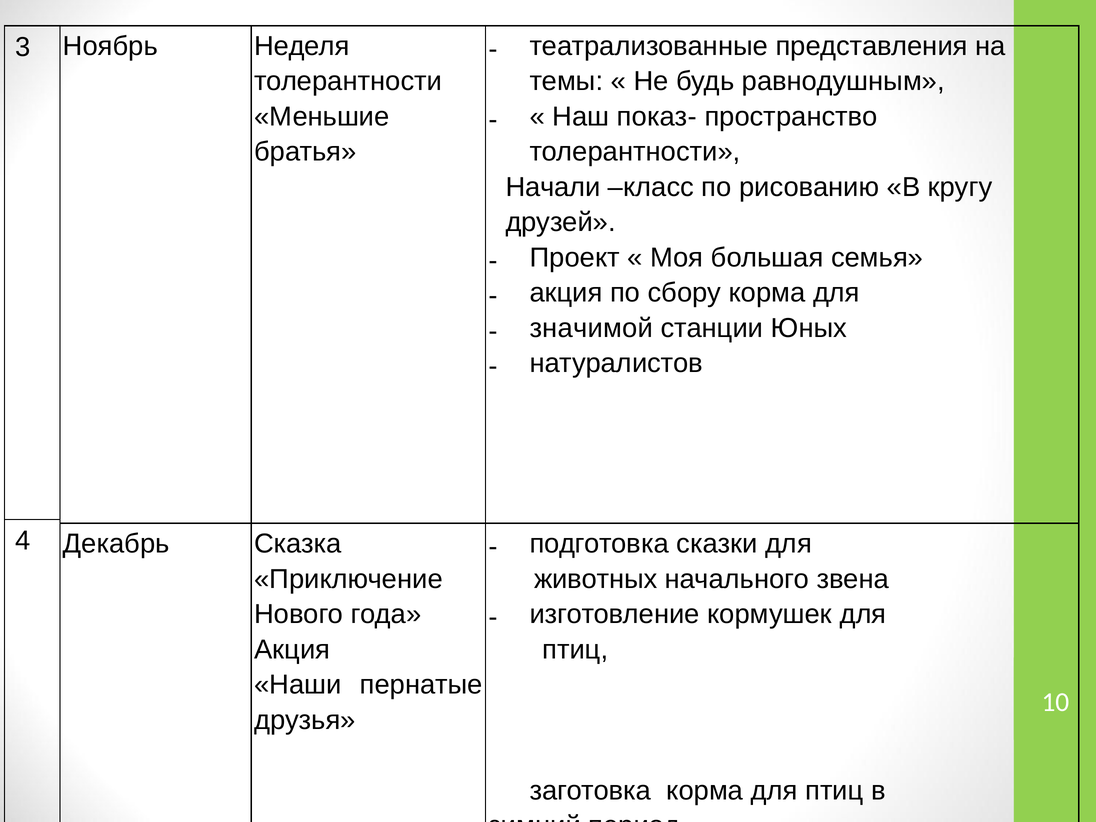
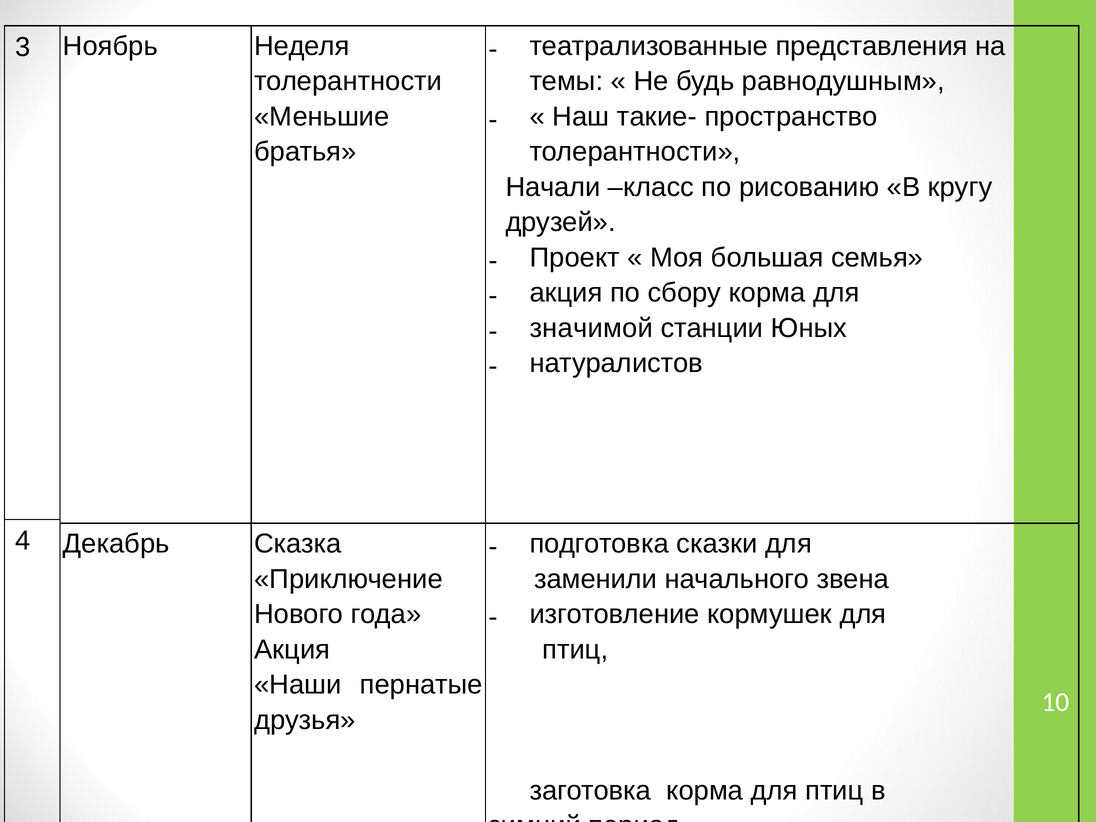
показ-: показ- -> такие- (657, 117)
животных: животных -> заменили (596, 579)
